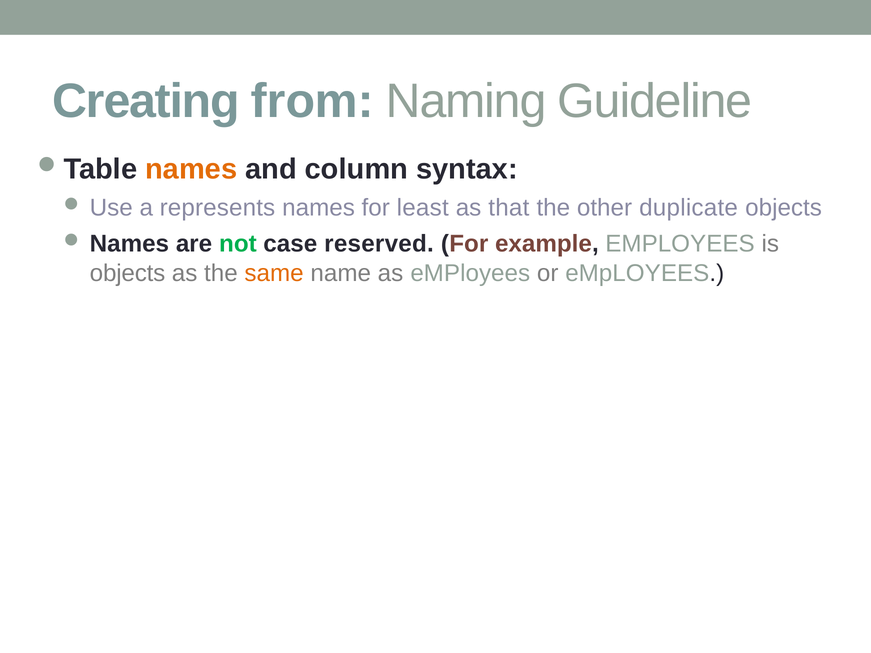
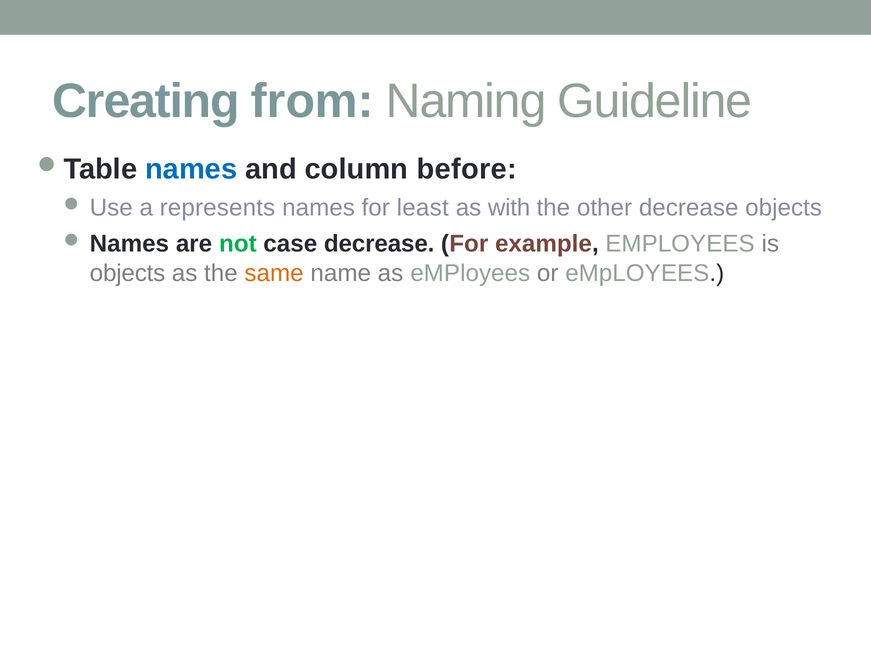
names colour: orange -> blue (191, 169)
syntax: syntax -> before (467, 169)
that: that -> with (509, 208)
other duplicate: duplicate -> decrease (689, 208)
case reserved: reserved -> decrease (379, 244)
